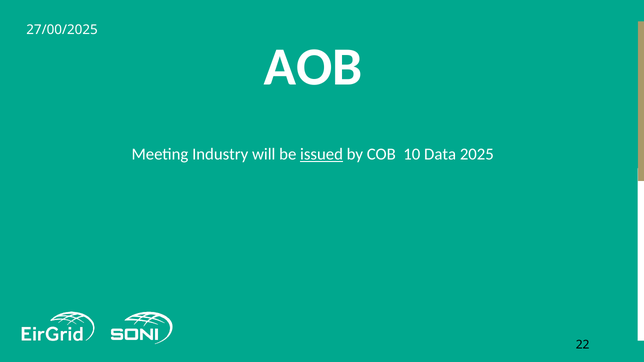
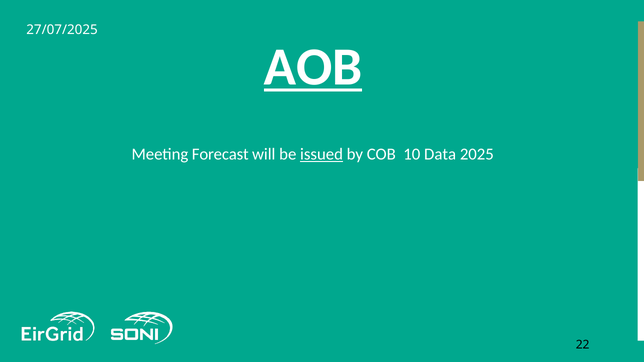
27/00/2025: 27/00/2025 -> 27/07/2025 (62, 30)
AOB underline: none -> present (313, 67)
Industry: Industry -> Forecast (220, 154)
